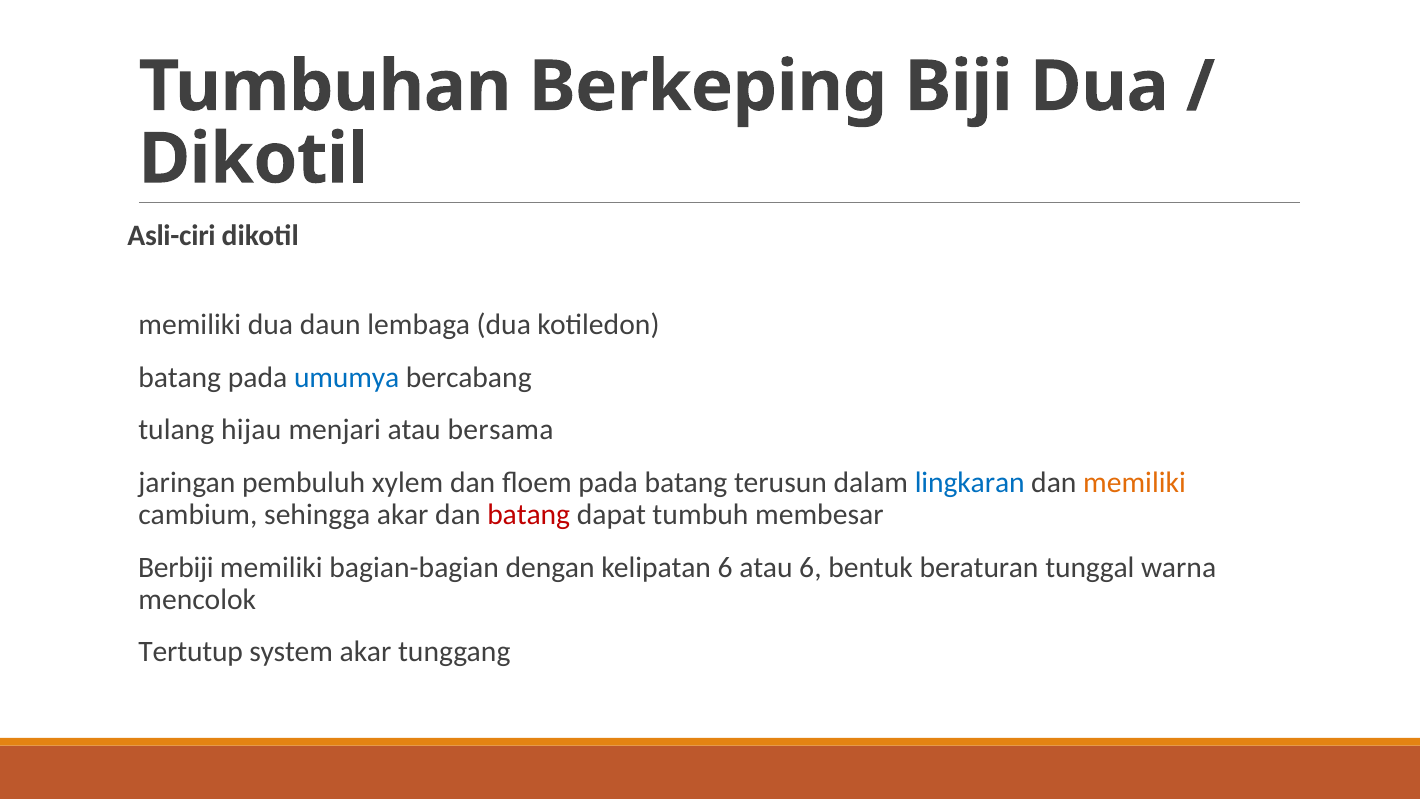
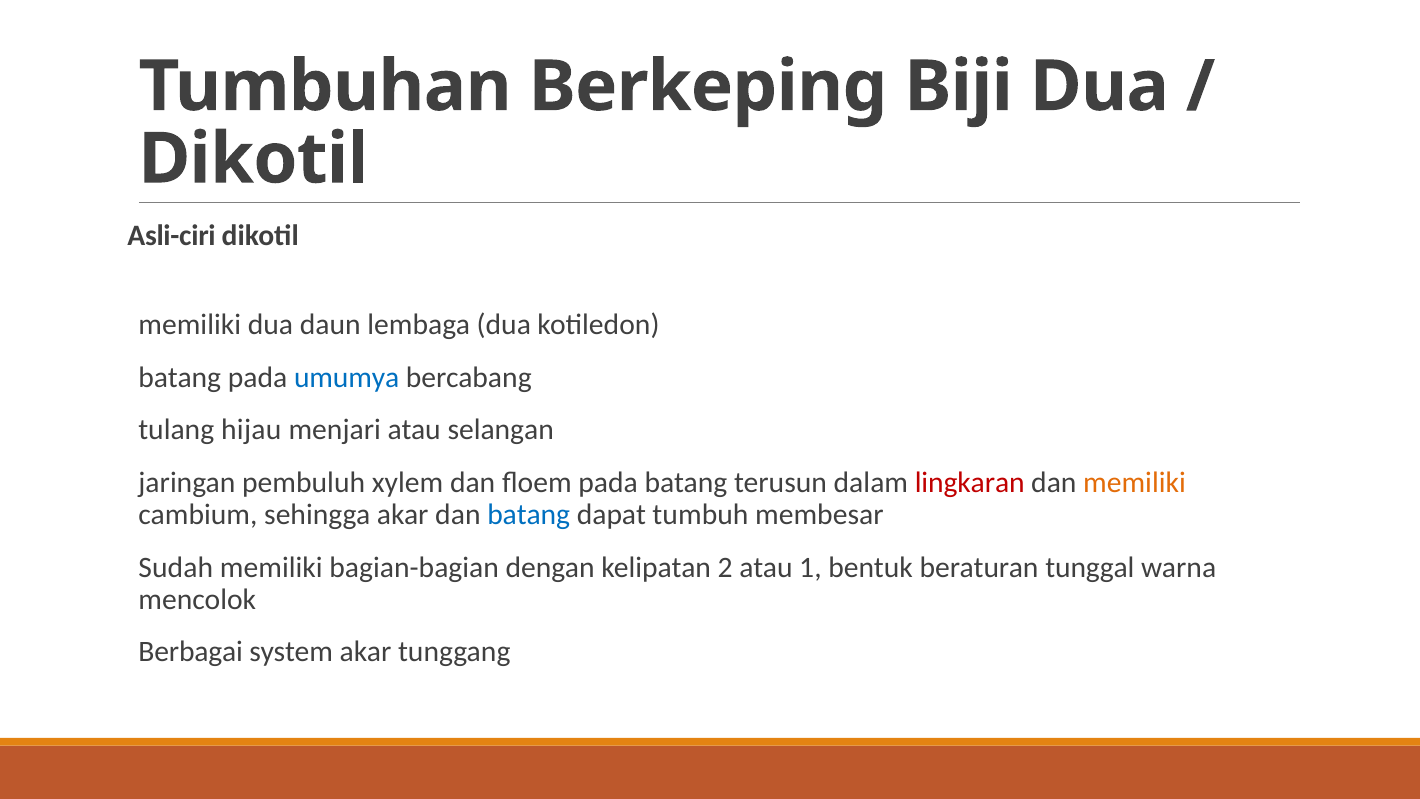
bersama: bersama -> selangan (501, 430)
lingkaran colour: blue -> red (970, 483)
batang colour: red -> blue (529, 515)
Berbiji: Berbiji -> Sudah (176, 567)
kelipatan 6: 6 -> 2 (725, 567)
atau 6: 6 -> 1 (810, 567)
Tertutup: Tertutup -> Berbagai (191, 652)
